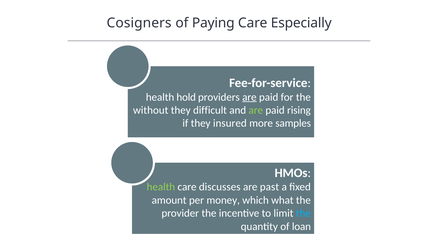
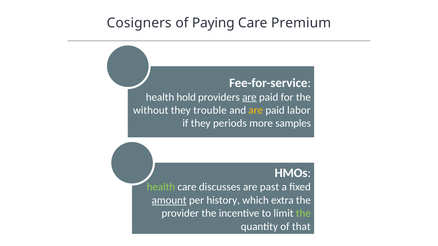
Especially: Especially -> Premium (301, 23)
difficult: difficult -> trouble (210, 110)
are colour: light green -> yellow (256, 110)
rising: rising -> labor (299, 110)
insured: insured -> periods (230, 123)
amount underline: none -> present (169, 200)
money: money -> history (223, 200)
what: what -> extra (282, 200)
the colour: light blue -> light green (303, 214)
loan: loan -> that (301, 227)
